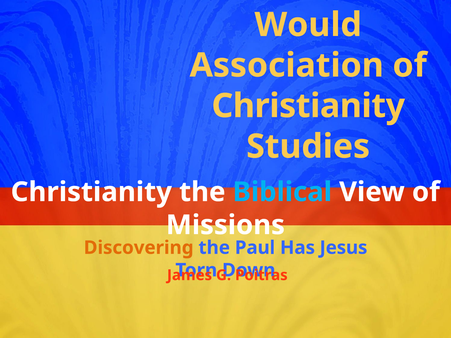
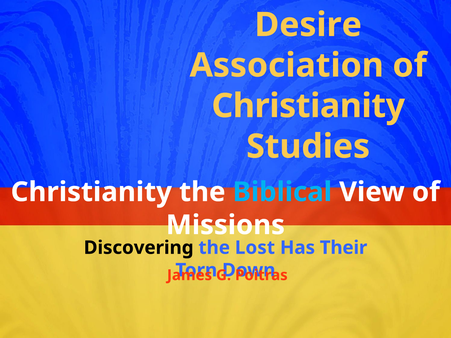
Would: Would -> Desire (308, 25)
Discovering colour: orange -> black (139, 248)
Paul: Paul -> Lost (255, 248)
Jesus: Jesus -> Their (344, 248)
